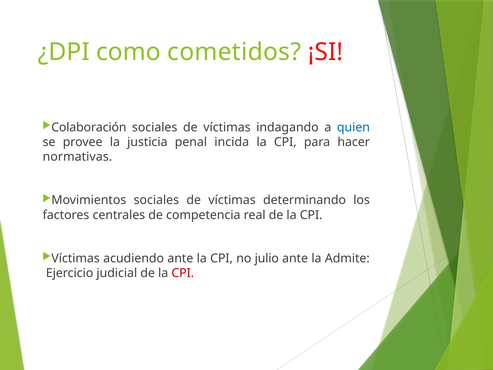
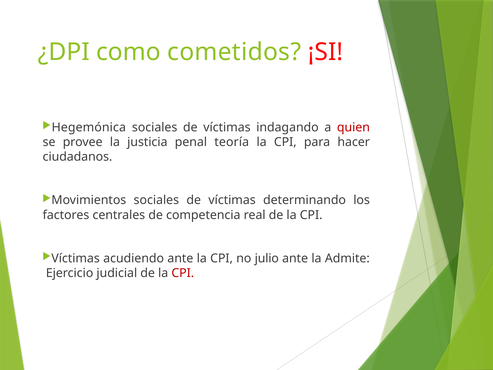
Colaboración: Colaboración -> Hegemónica (89, 127)
quien colour: blue -> red (353, 127)
incida: incida -> teoría (232, 142)
normativas: normativas -> ciudadanos (77, 157)
